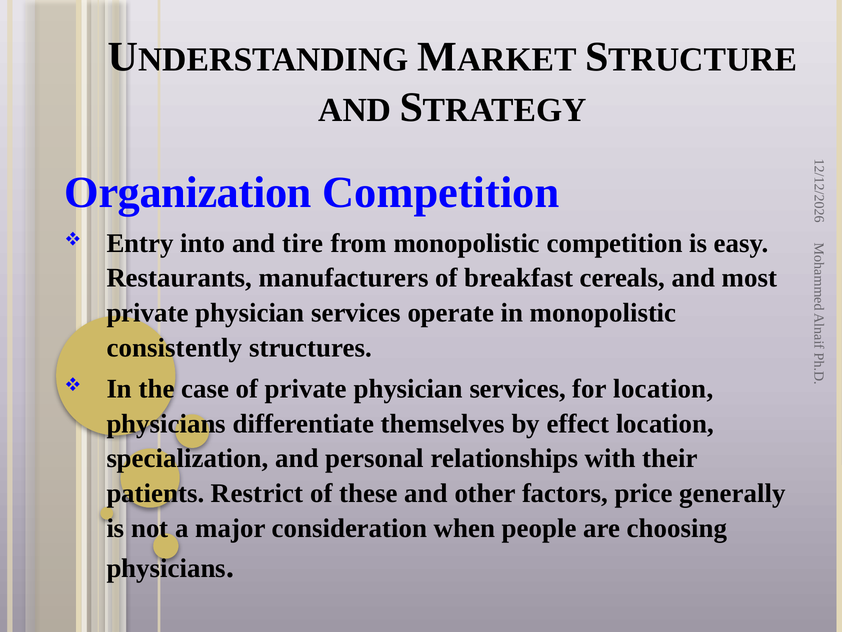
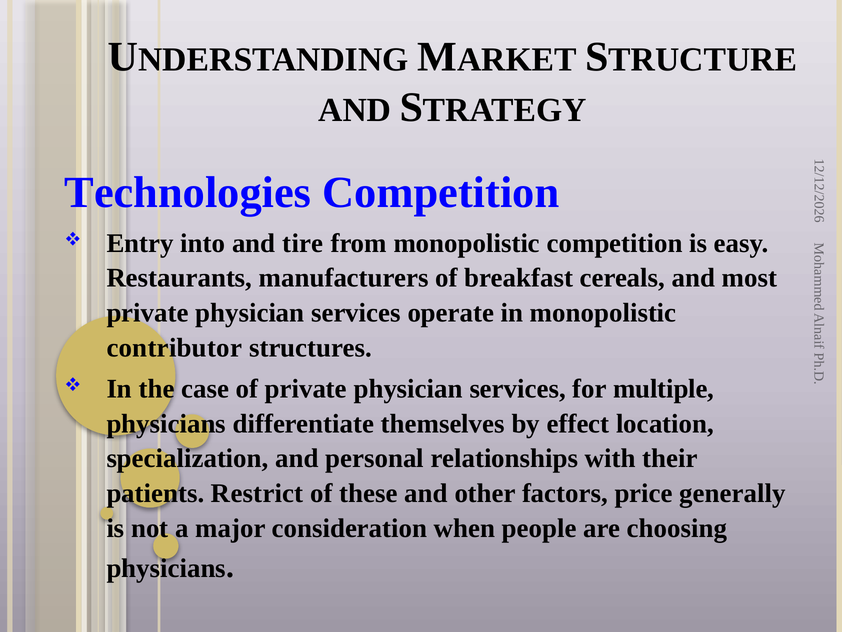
Organization: Organization -> Technologies (188, 193)
consistently: consistently -> contributor (174, 347)
for location: location -> multiple (664, 388)
